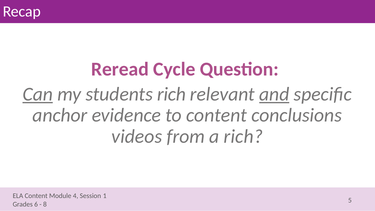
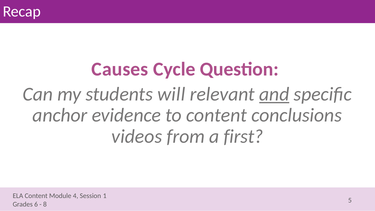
Reread: Reread -> Causes (120, 69)
Can underline: present -> none (38, 94)
students rich: rich -> will (171, 94)
a rich: rich -> first (243, 136)
